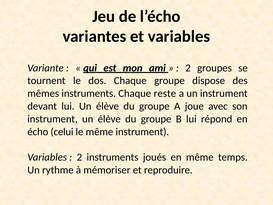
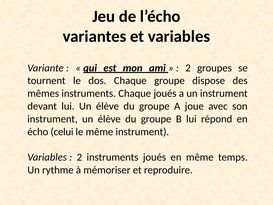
Chaque reste: reste -> joués (165, 93)
